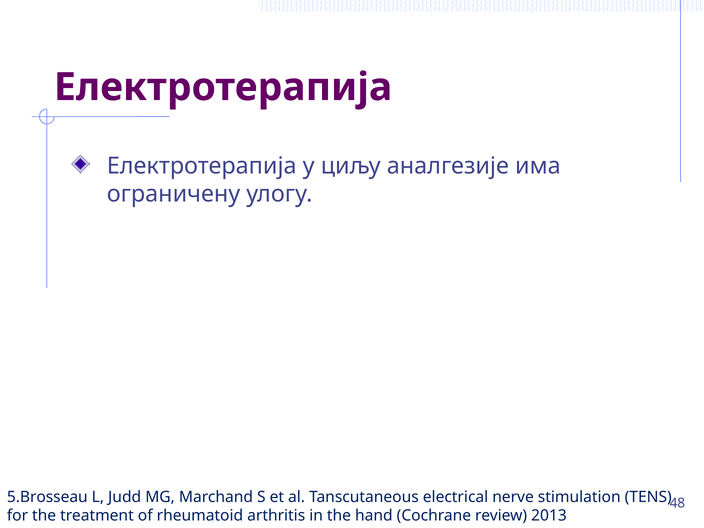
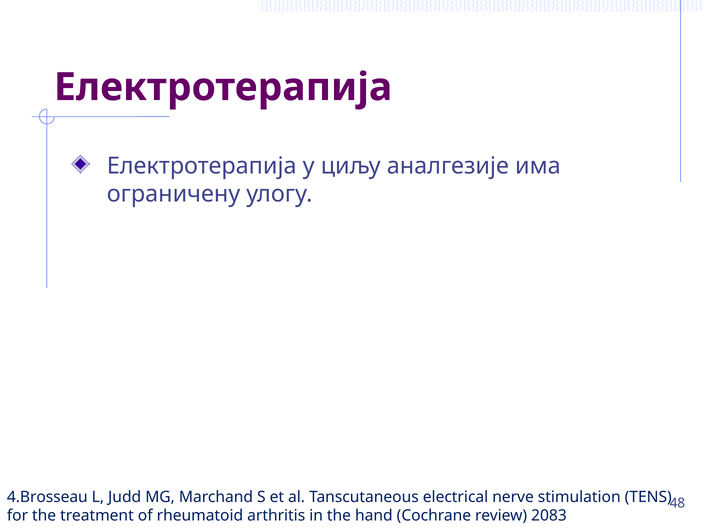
5.Brosseau: 5.Brosseau -> 4.Brosseau (47, 497)
2013: 2013 -> 2083 (549, 516)
